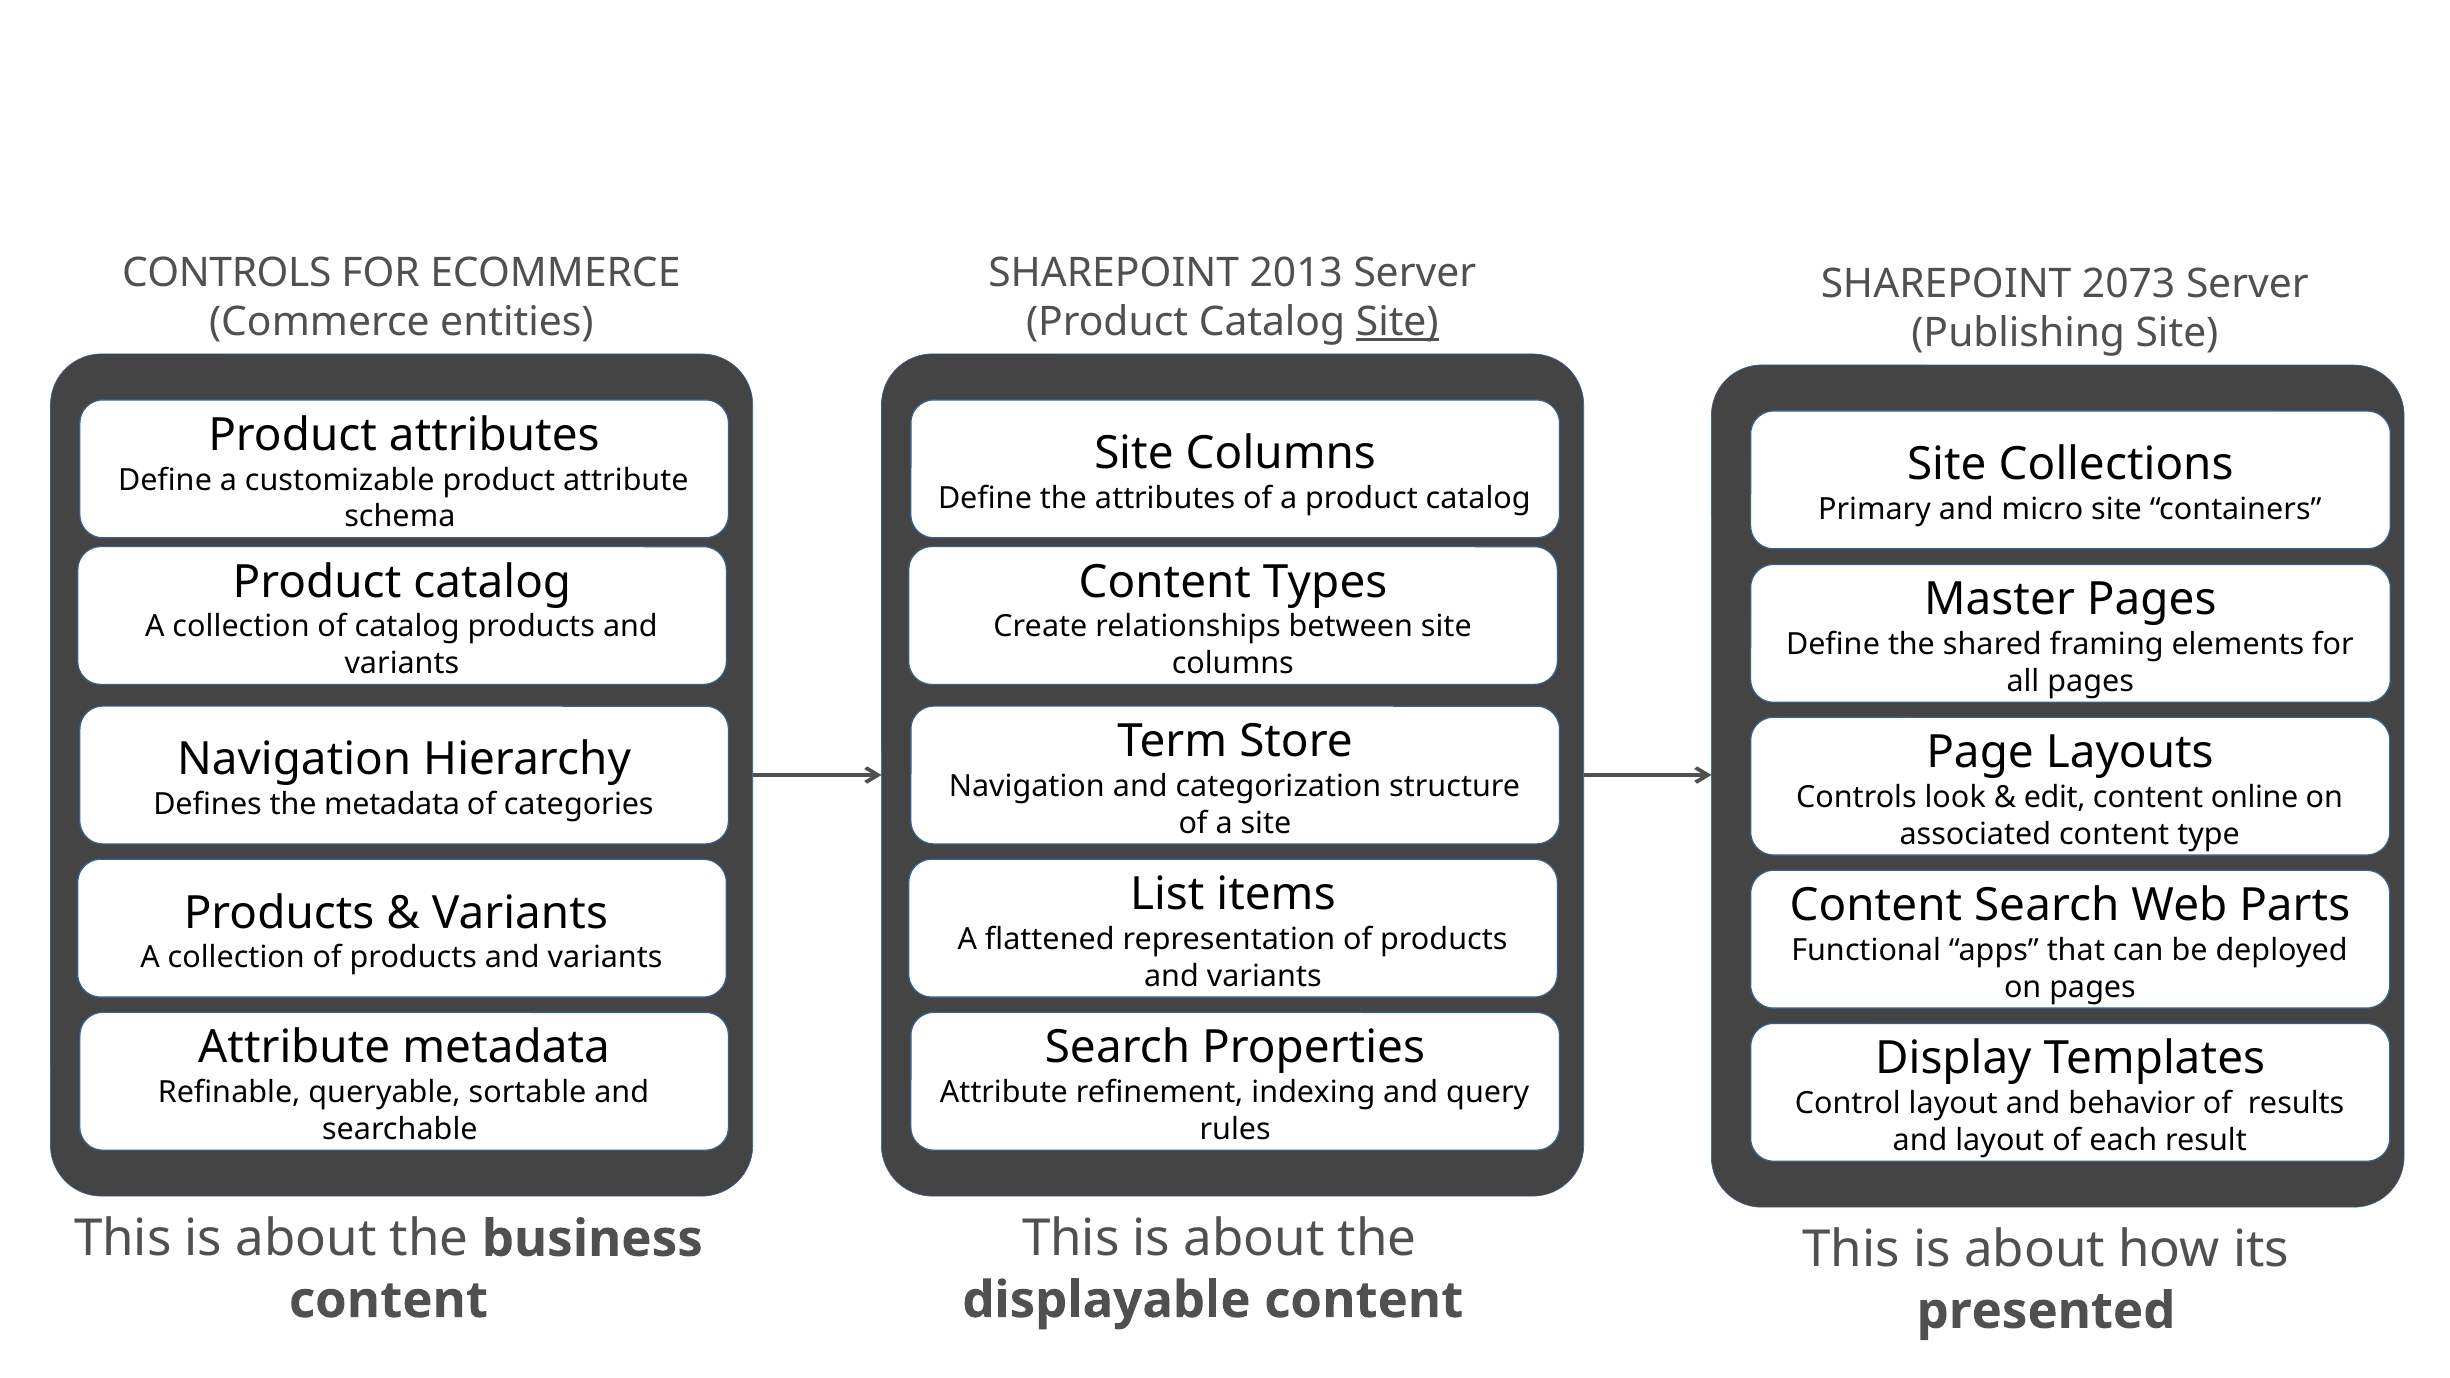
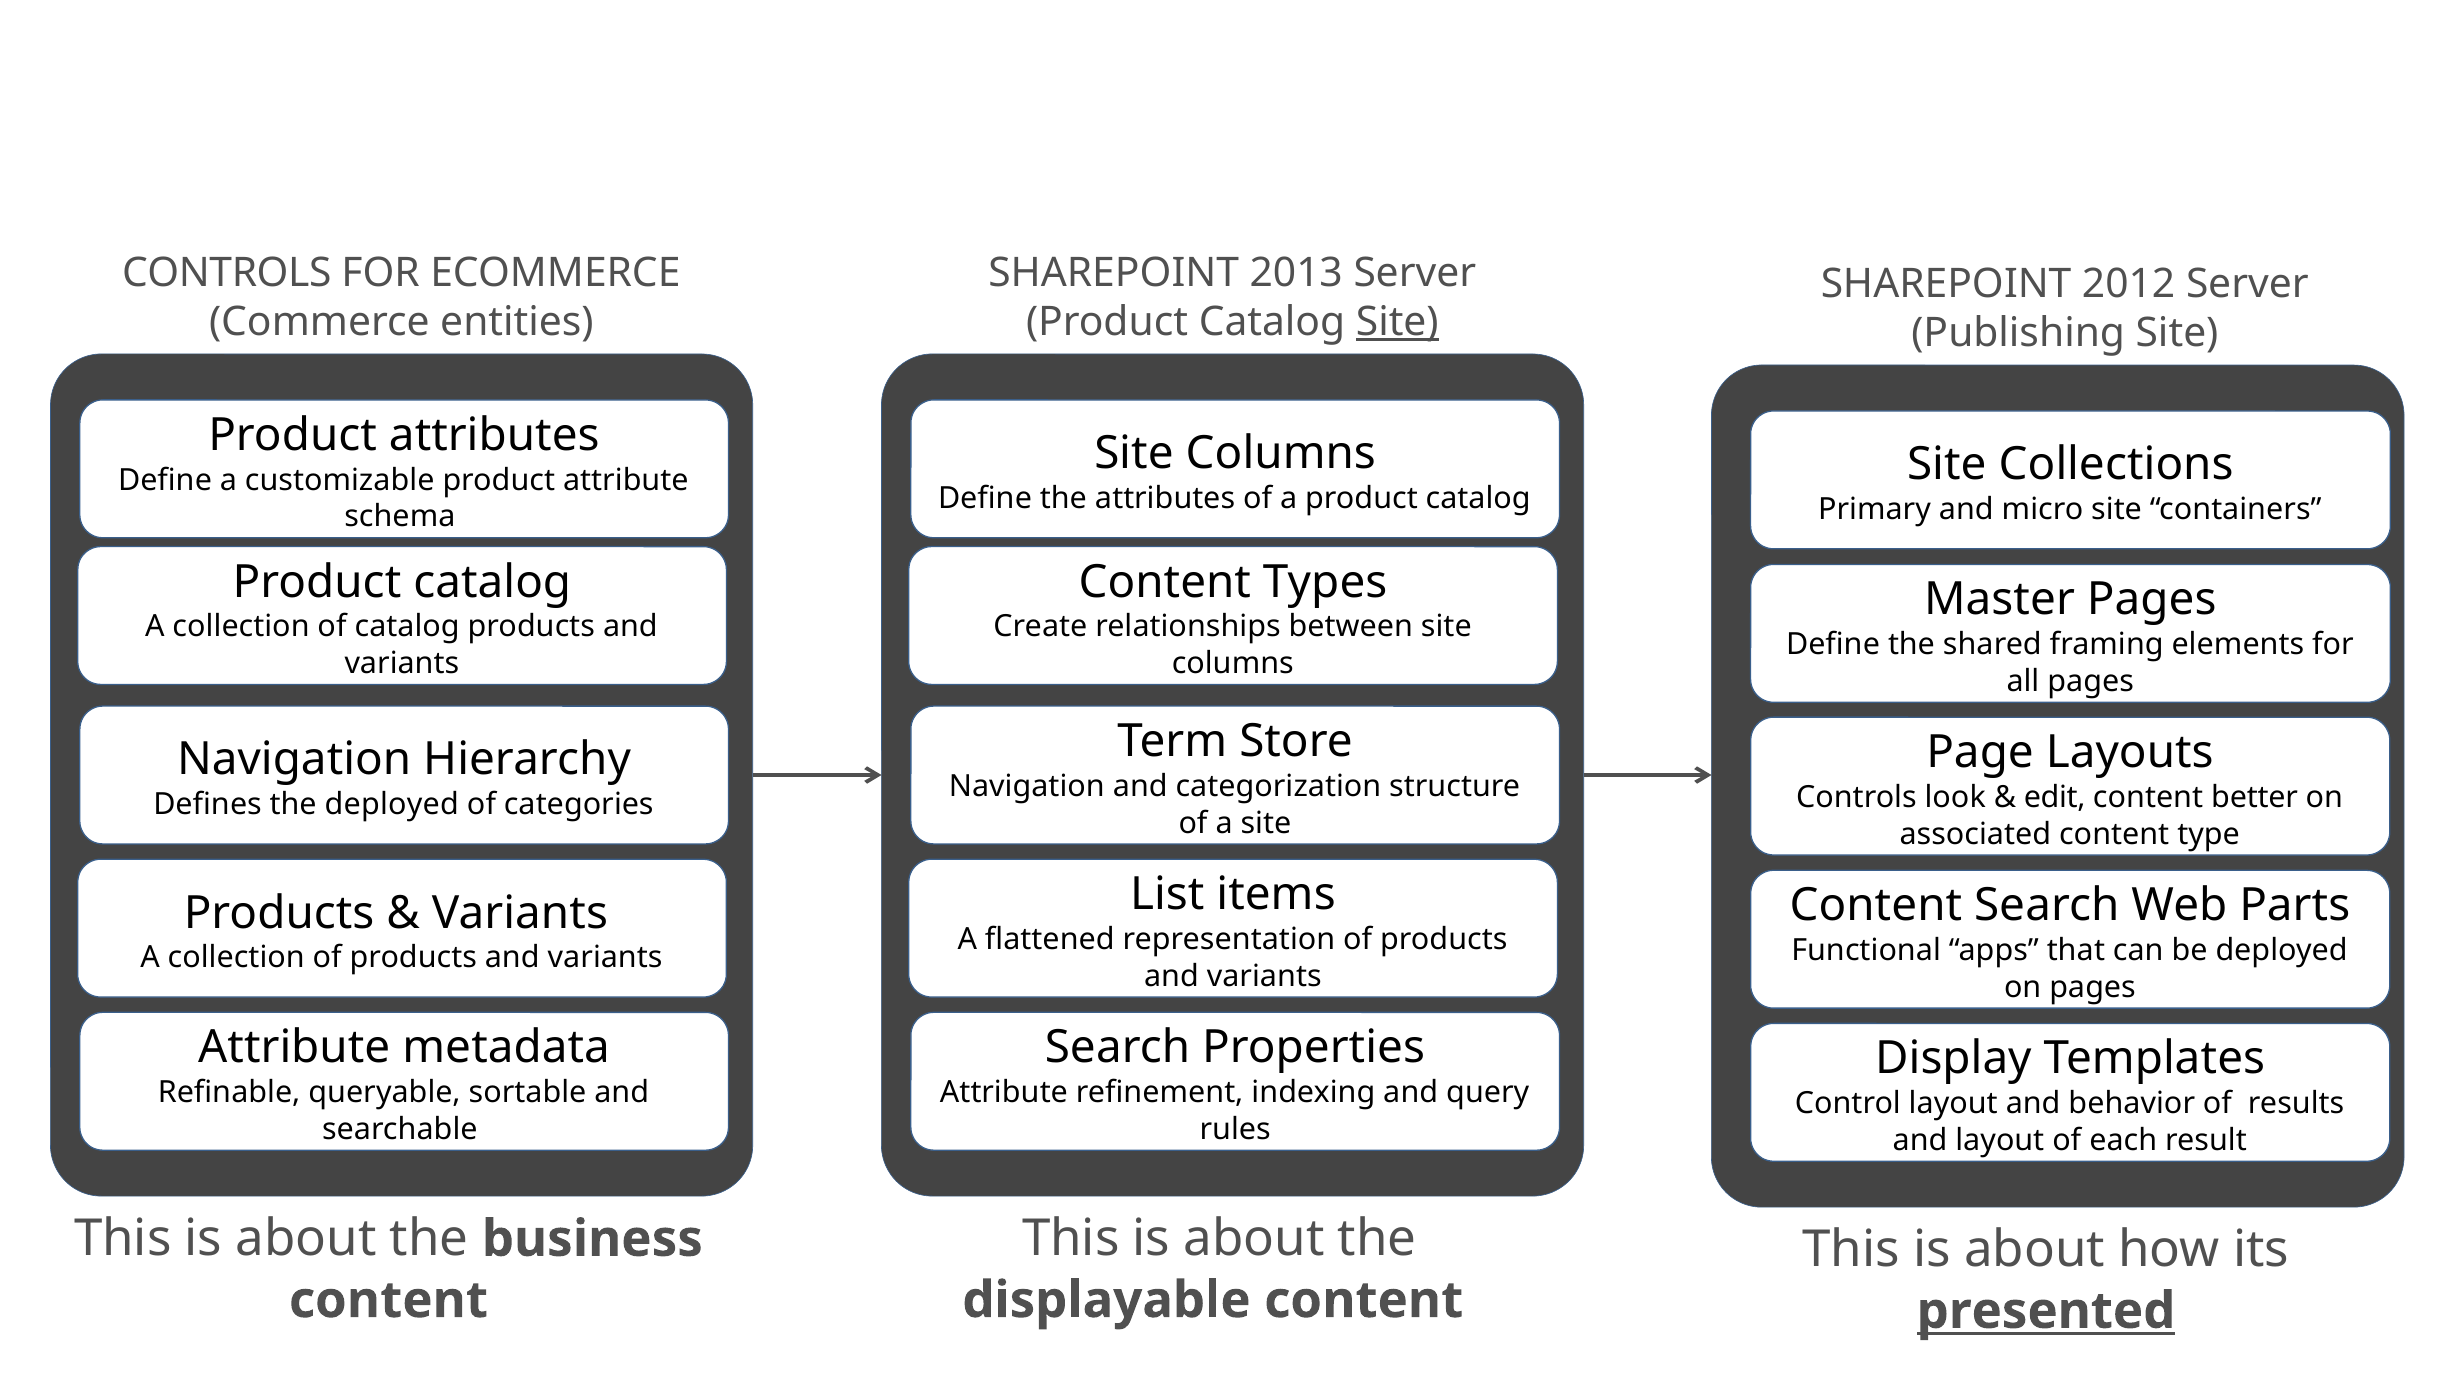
2073: 2073 -> 2012 (2129, 284)
online: online -> better (2255, 797)
the metadata: metadata -> deployed (392, 805)
presented underline: none -> present (2046, 1311)
